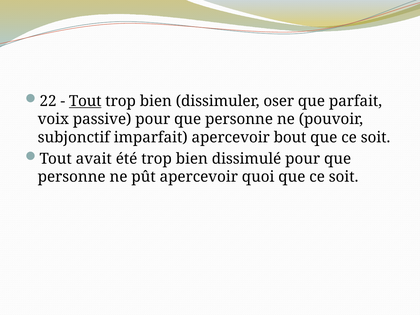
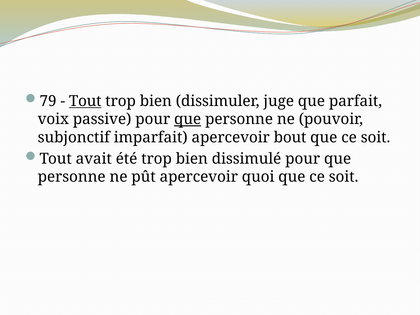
22: 22 -> 79 (48, 101)
oser: oser -> juge (279, 101)
que underline: none -> present (188, 119)
